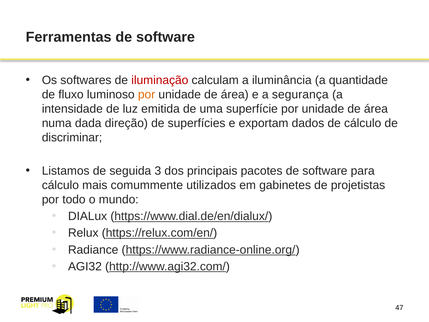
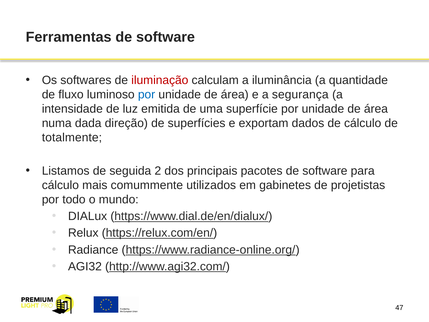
por colour: orange -> blue (147, 94)
discriminar: discriminar -> totalmente (72, 137)
3: 3 -> 2 (158, 171)
